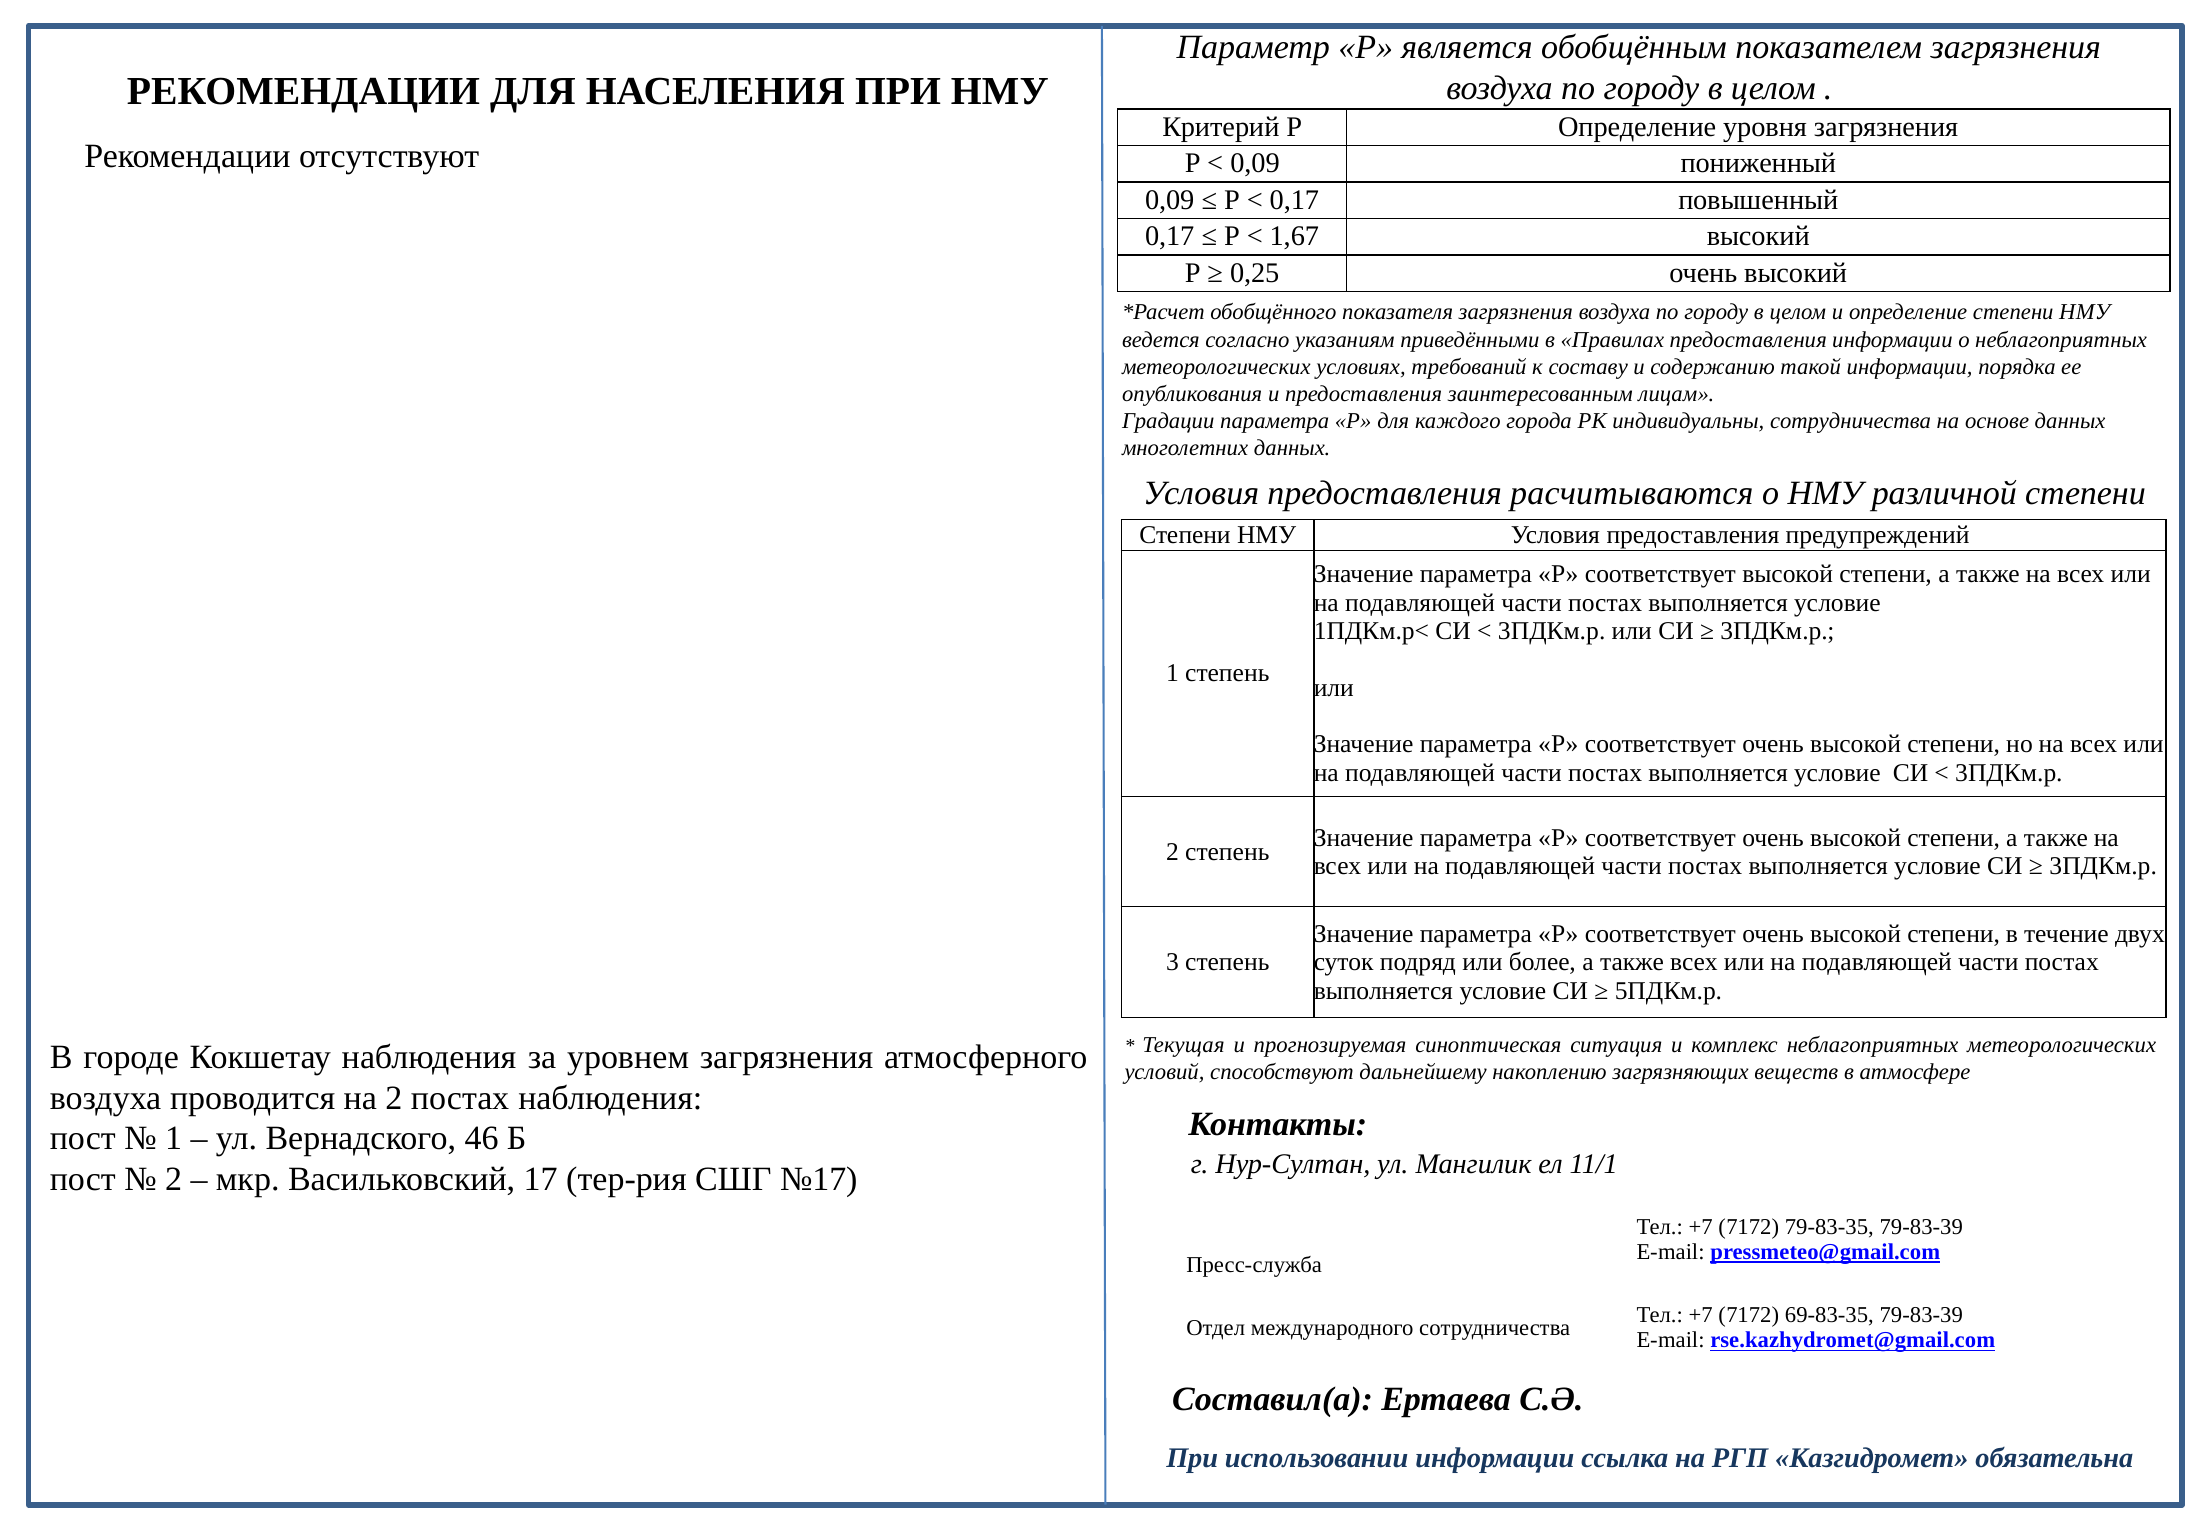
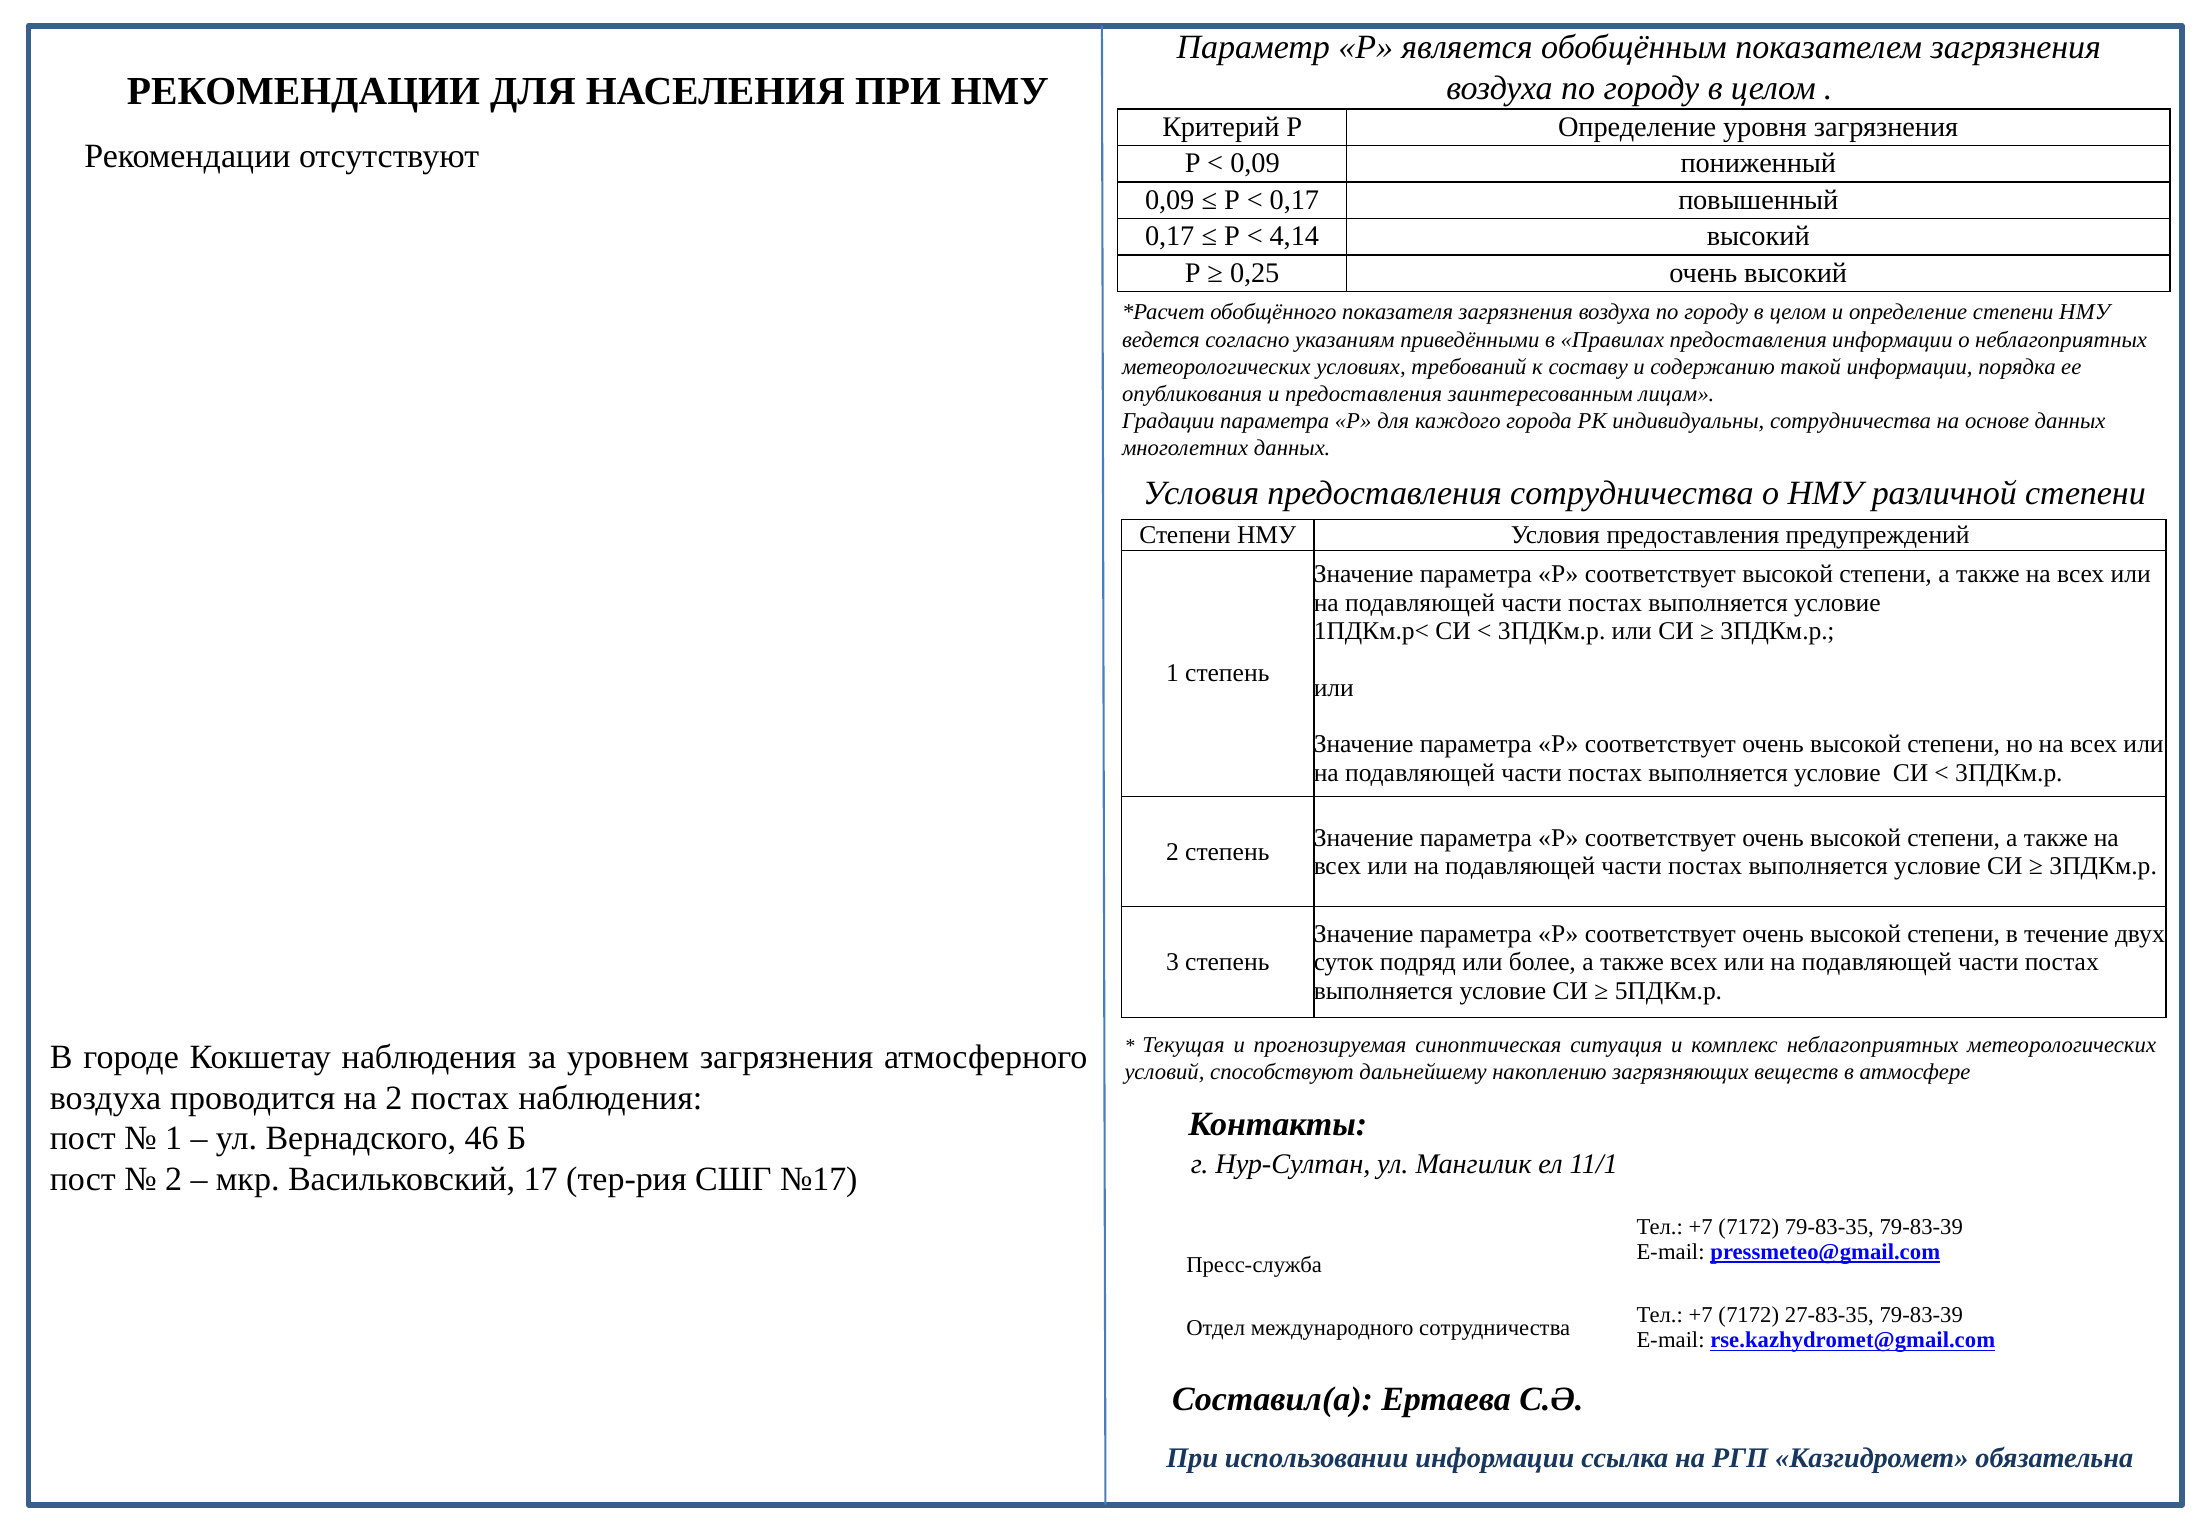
1,67: 1,67 -> 4,14 (1294, 237)
предоставления расчитываются: расчитываются -> сотрудничества (1632, 493)
69-83-35: 69-83-35 -> 27-83-35 (1829, 1315)
